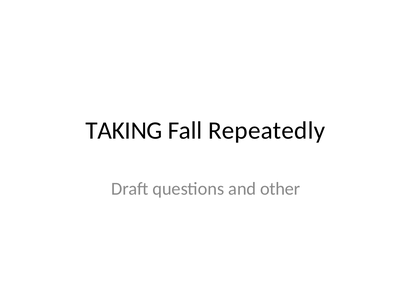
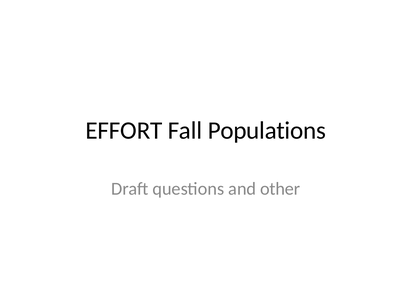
TAKING: TAKING -> EFFORT (124, 131)
Repeatedly: Repeatedly -> Populations (267, 131)
